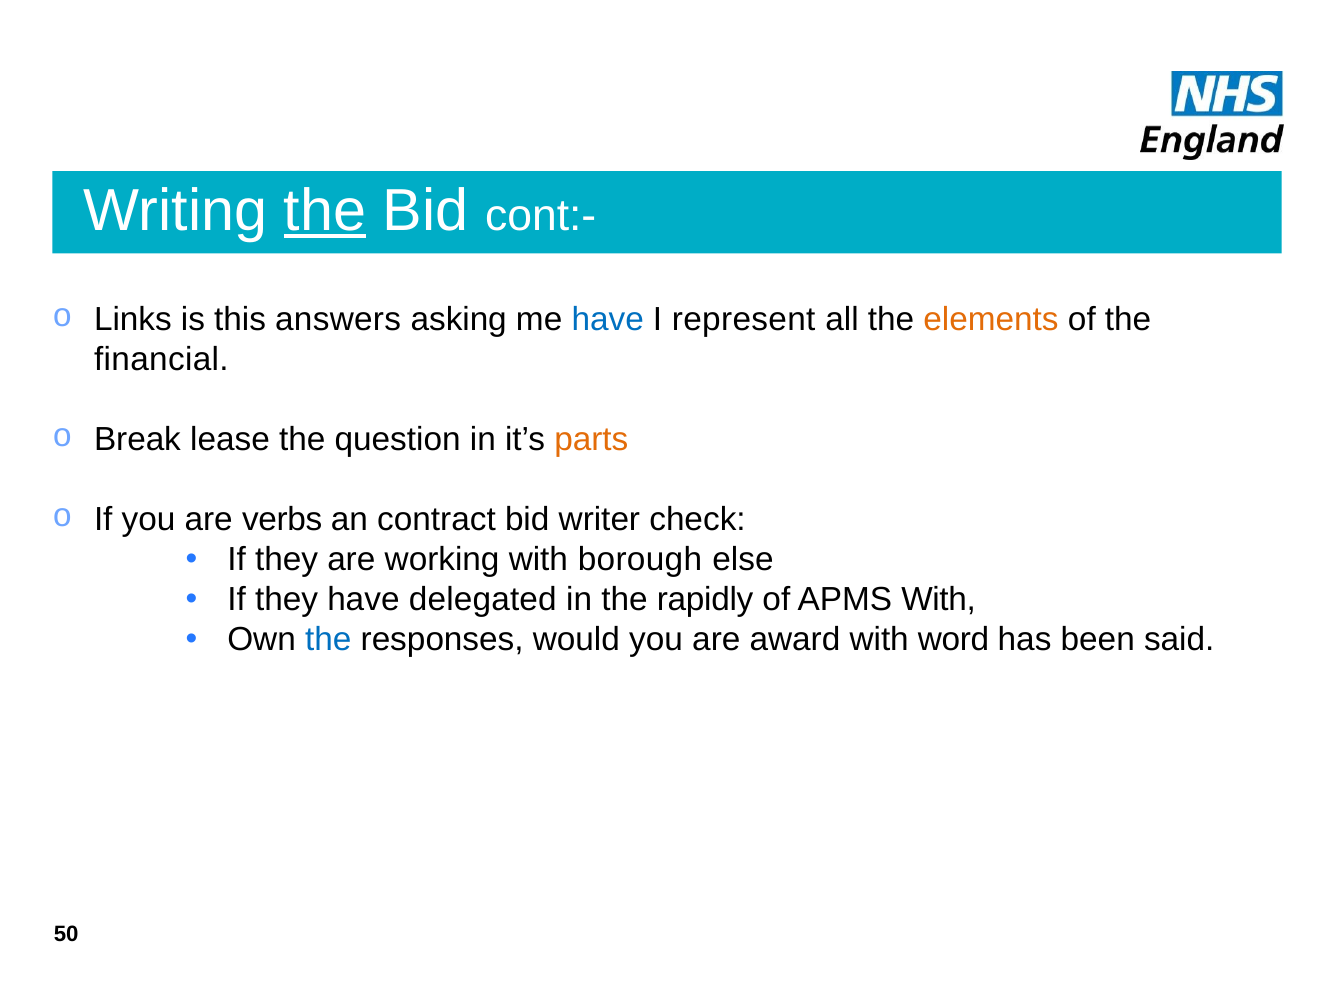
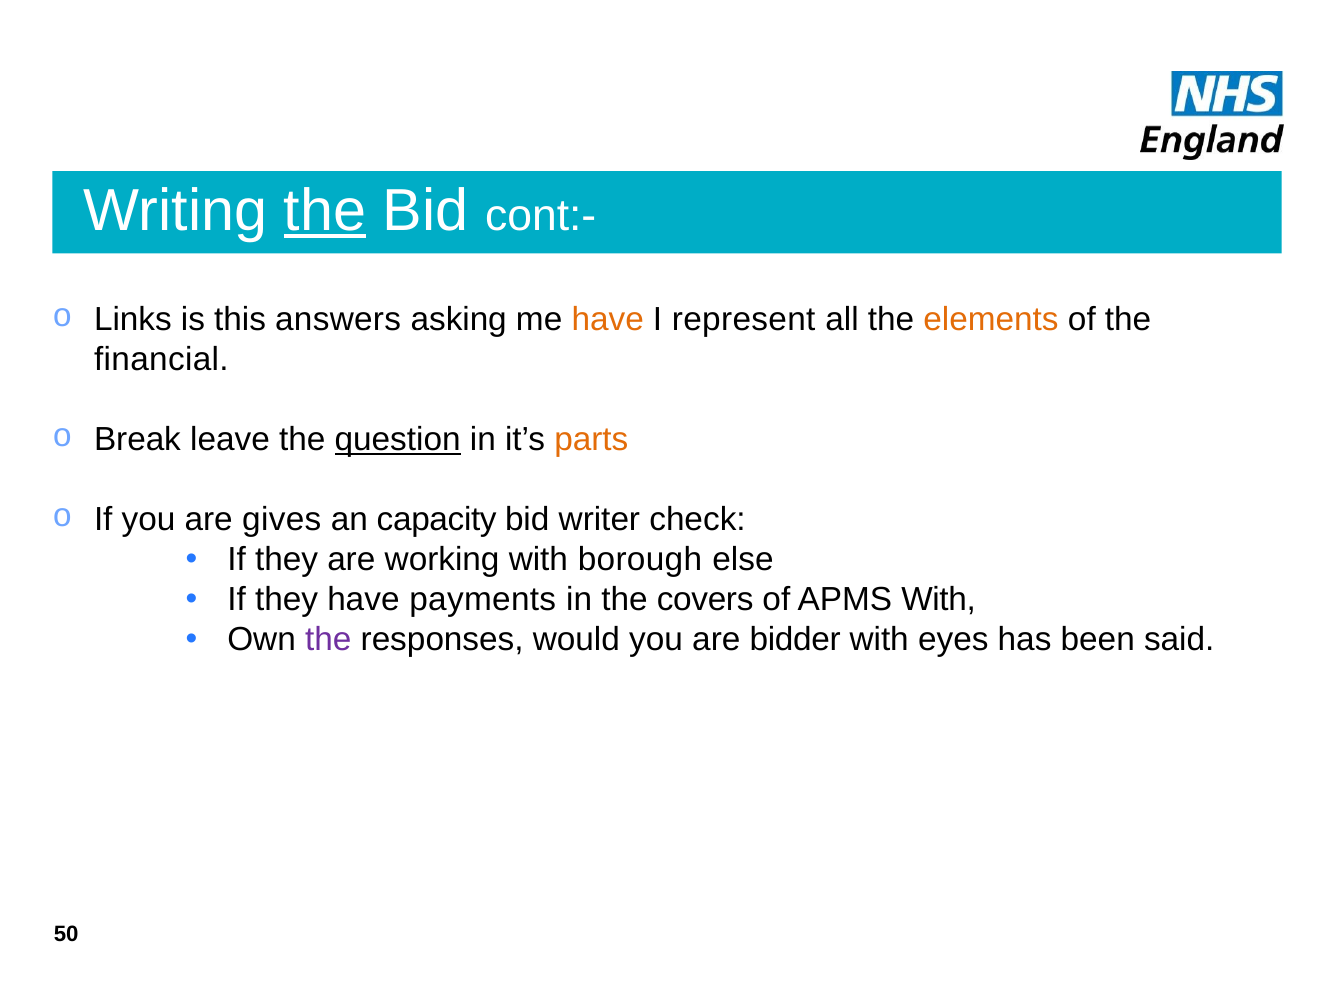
have colour: blue -> orange (608, 320)
lease: lease -> leave (230, 440)
question underline: none -> present (398, 440)
verbs: verbs -> gives (282, 520)
contract: contract -> capacity (437, 520)
delegated: delegated -> payments (483, 600)
rapidly: rapidly -> covers (705, 600)
the colour: blue -> purple (328, 640)
award: award -> bidder (795, 640)
word: word -> eyes (953, 640)
